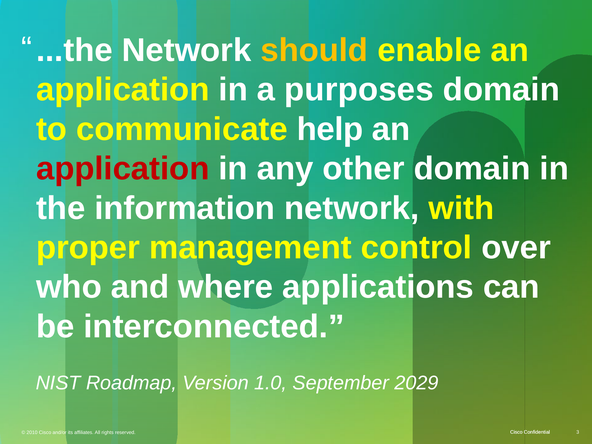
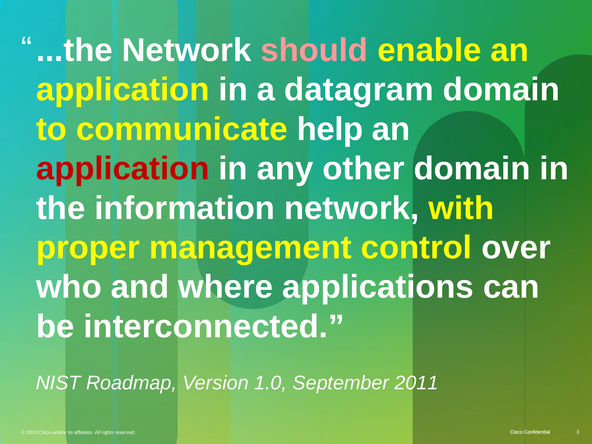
should colour: yellow -> pink (314, 50)
purposes: purposes -> datagram (359, 90)
2029: 2029 -> 2011 (416, 383)
